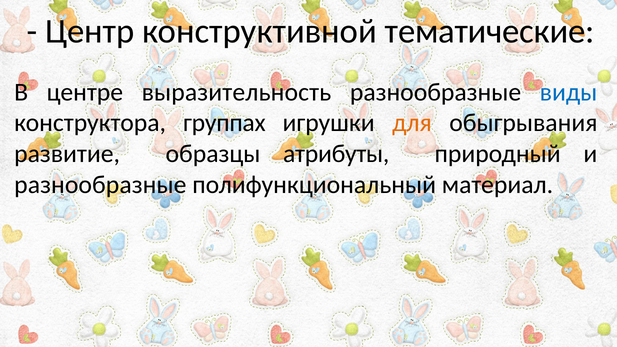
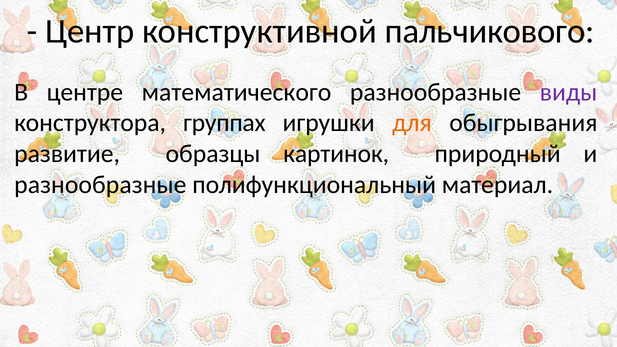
тематические: тематические -> пальчикового (490, 31)
выразительность: выразительность -> математического (237, 92)
виды colour: blue -> purple (569, 92)
атрибуты: атрибуты -> картинок (336, 154)
